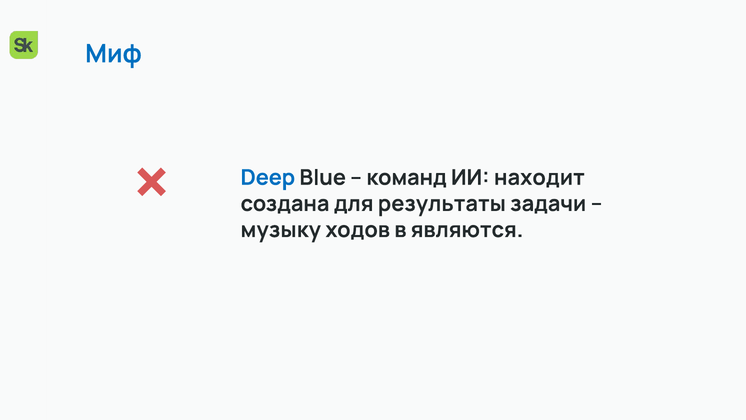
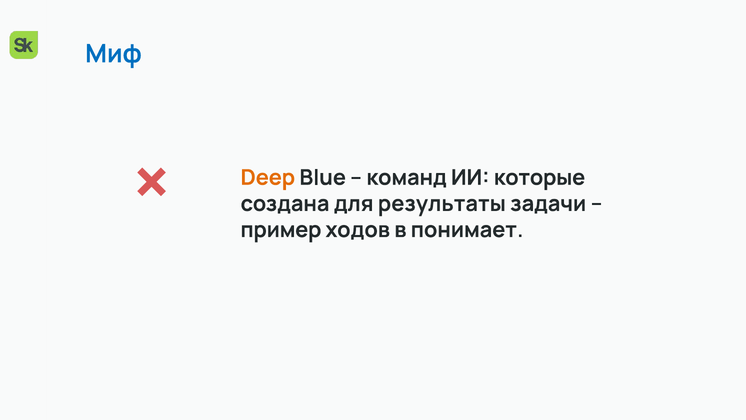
Deep colour: blue -> orange (268, 177)
находит: находит -> которые (539, 177)
музыку: музыку -> пример (281, 230)
являются: являются -> понимает (467, 230)
